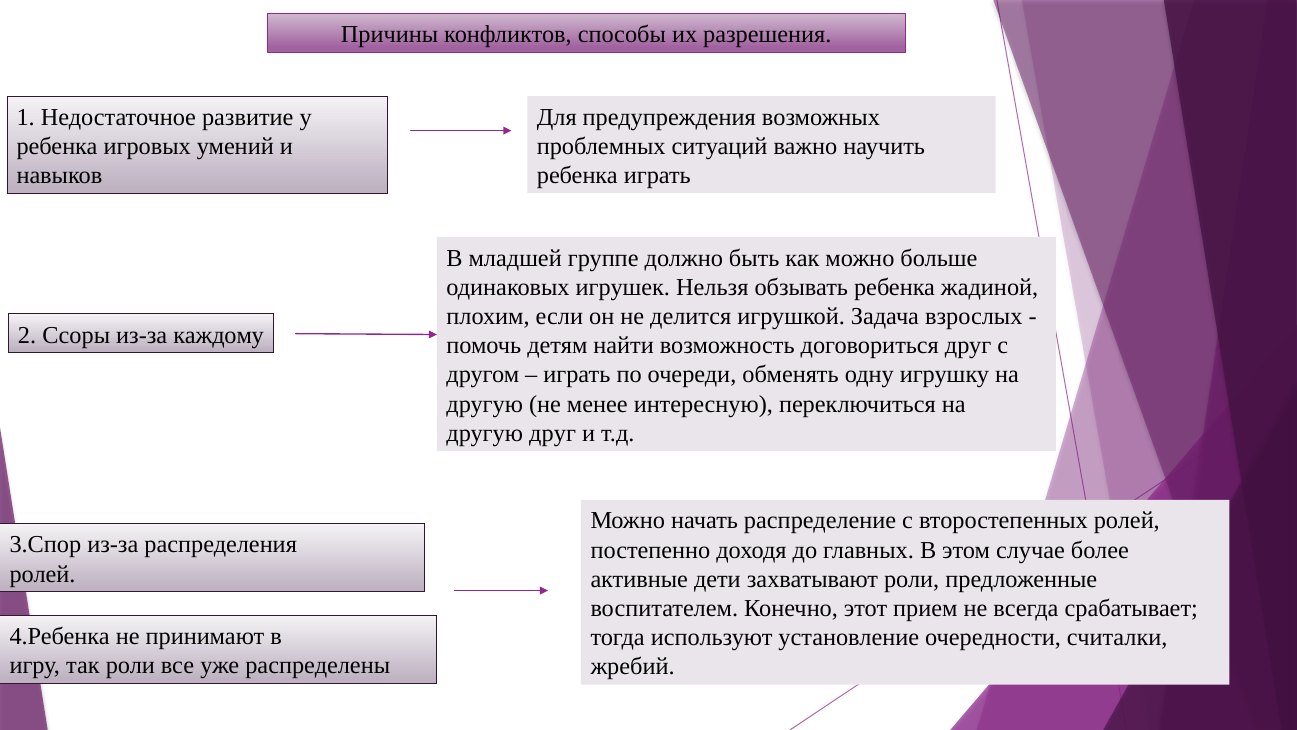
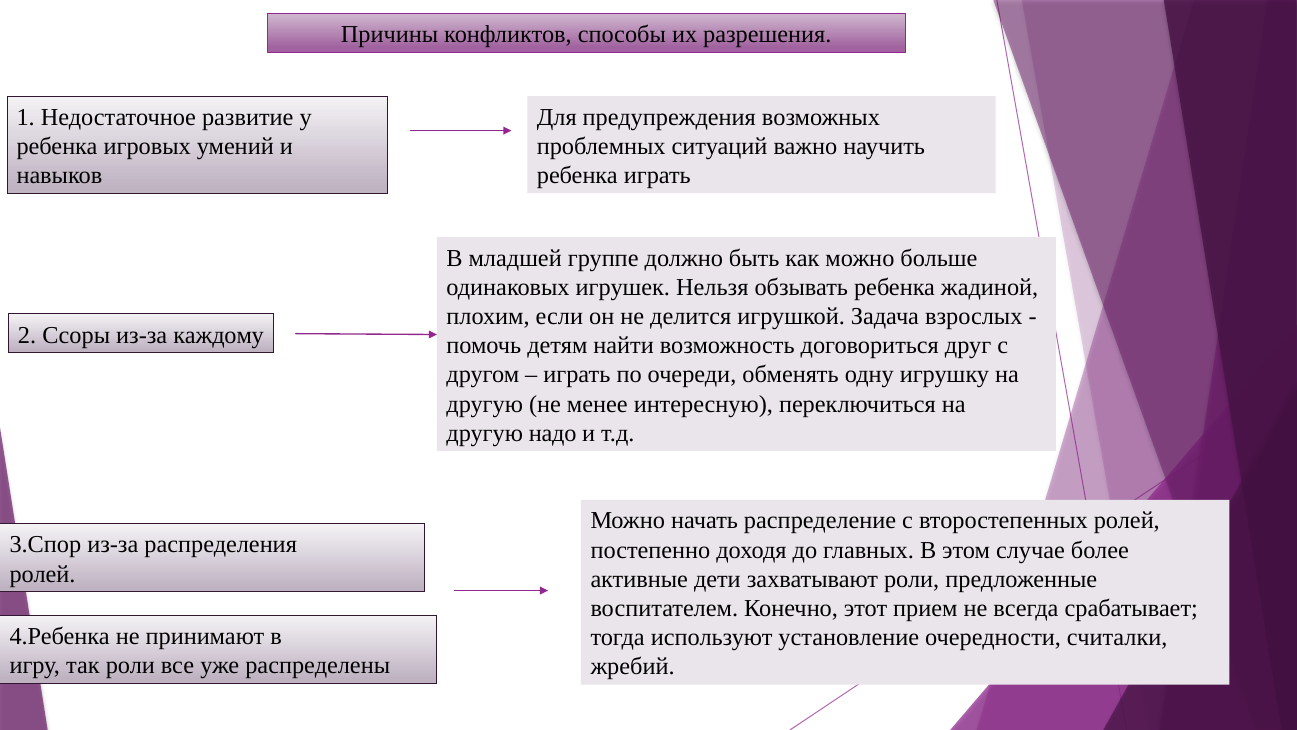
другую друг: друг -> надо (553, 433)
